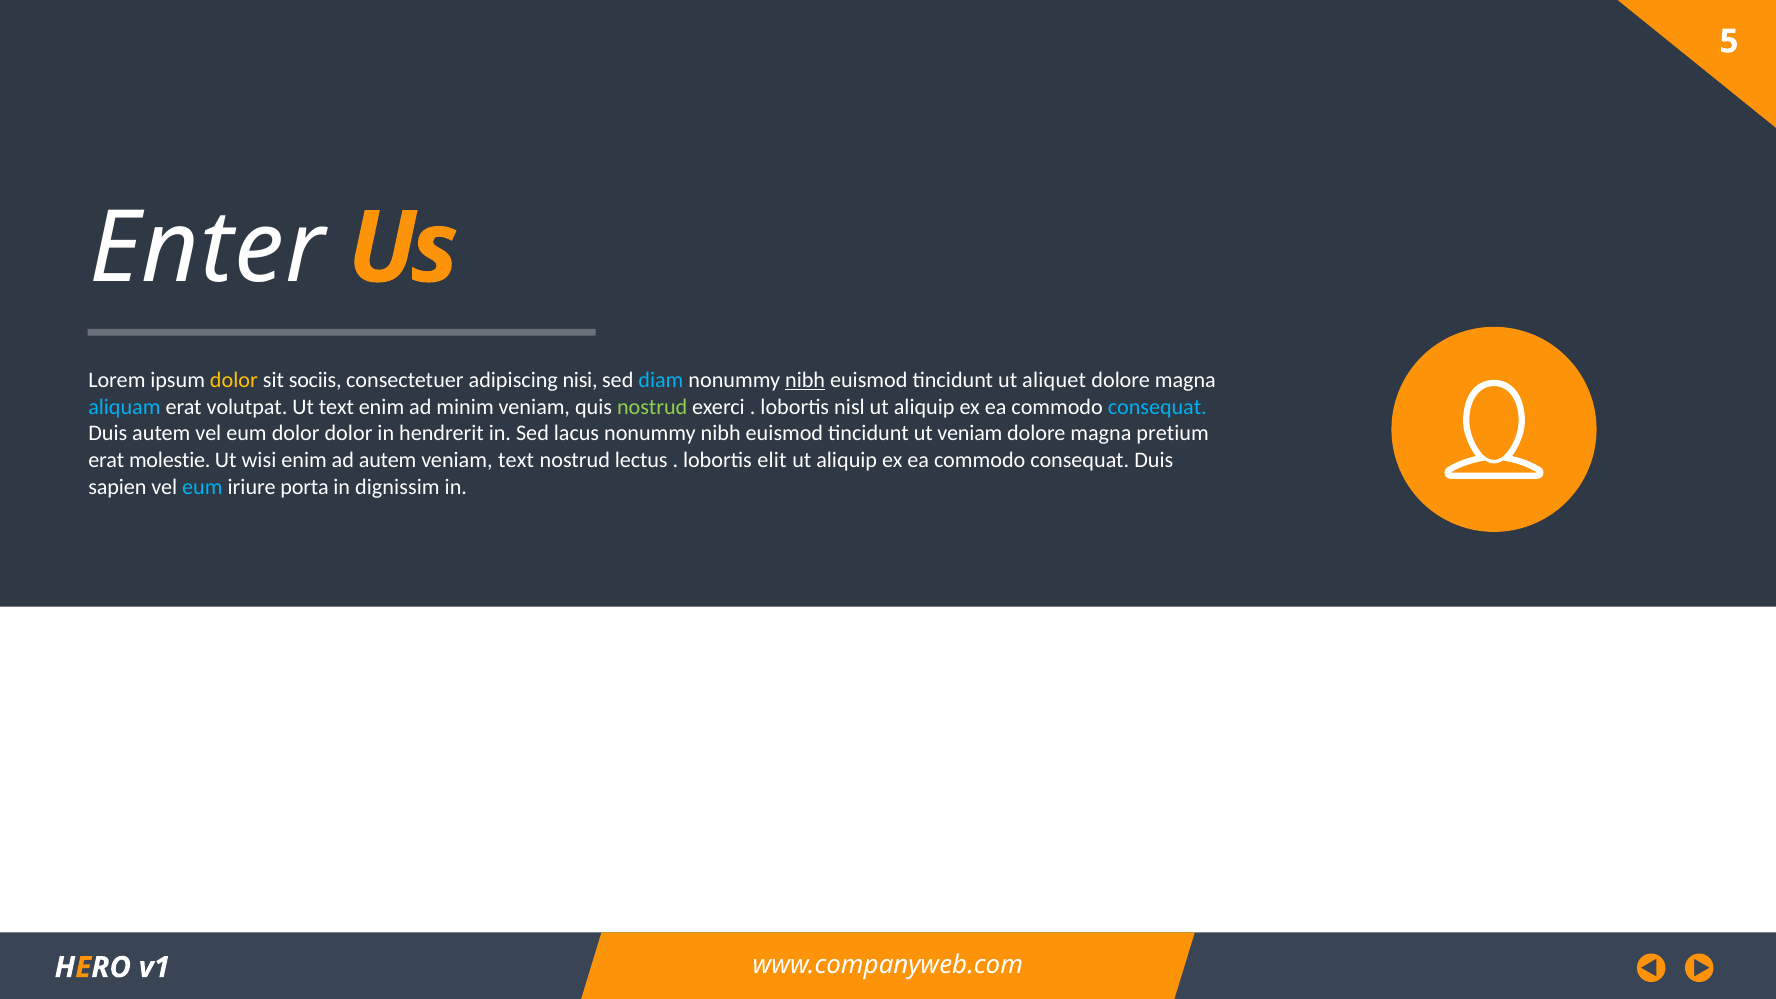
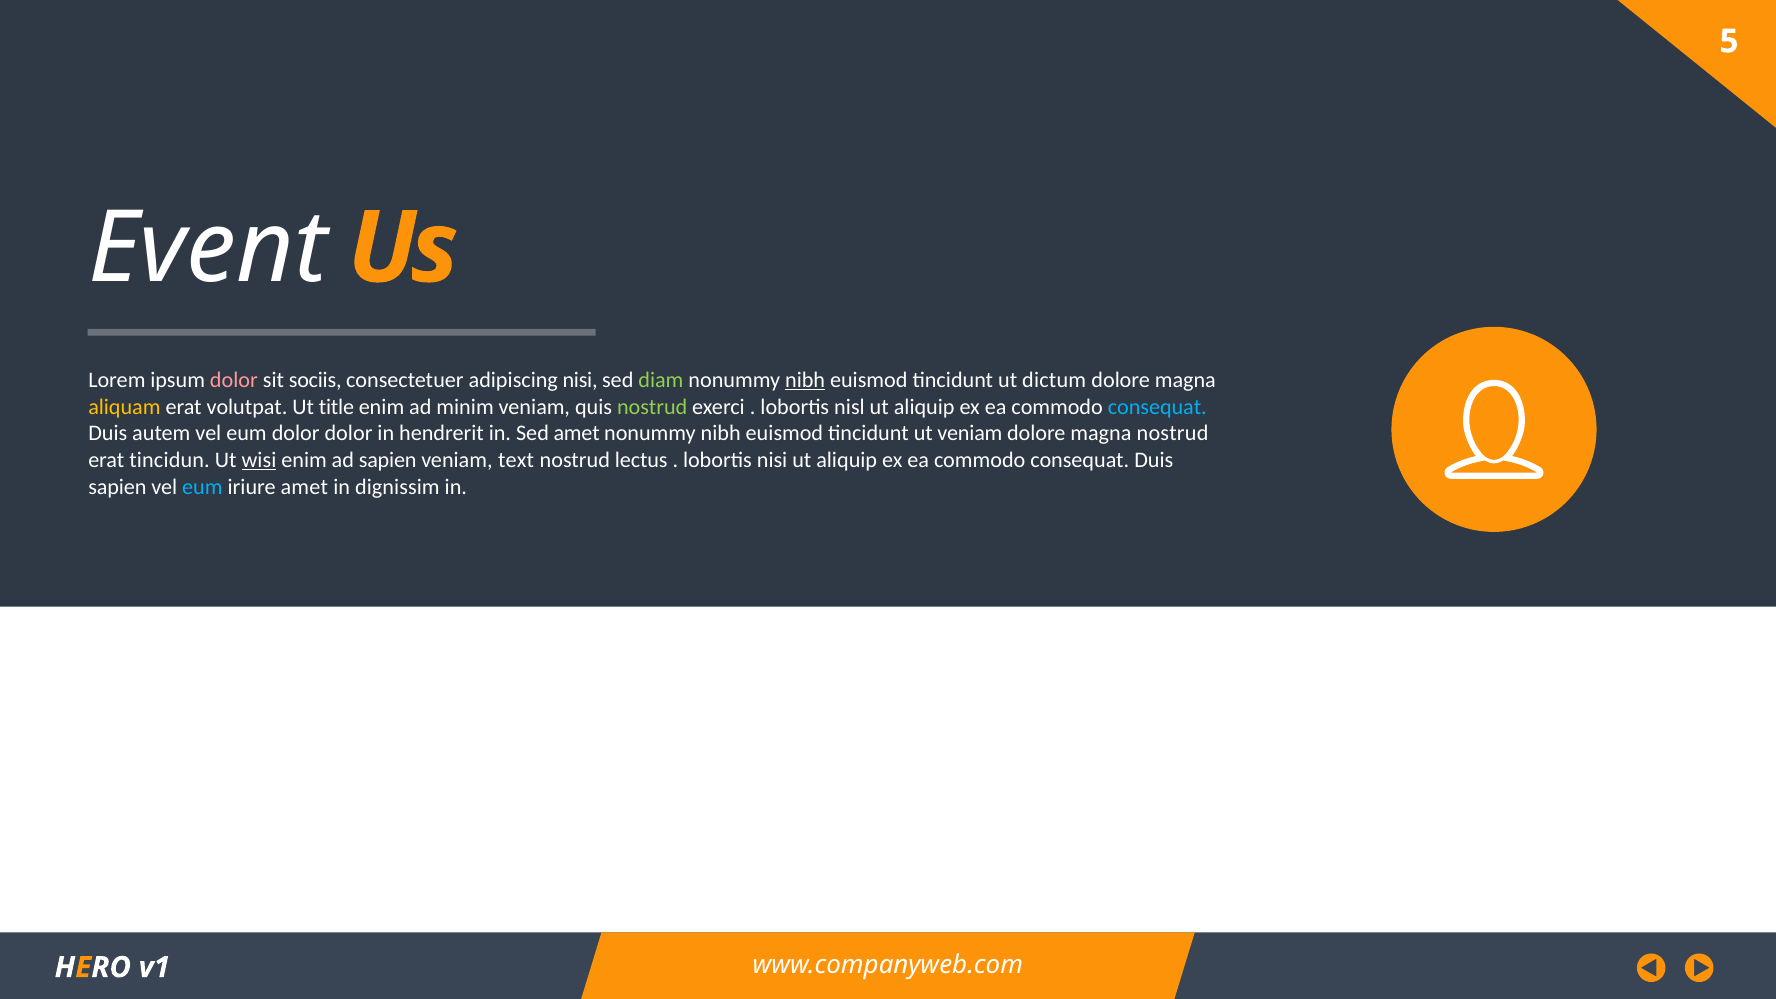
Enter: Enter -> Event (208, 249)
dolor colour: yellow -> pink (234, 380)
diam colour: light blue -> light green (661, 380)
aliquet: aliquet -> dictum (1054, 380)
aliquam colour: light blue -> yellow (124, 407)
Ut text: text -> title (336, 407)
Sed lacus: lacus -> amet (577, 433)
magna pretium: pretium -> nostrud (1173, 433)
molestie: molestie -> tincidun (170, 460)
wisi underline: none -> present (259, 460)
ad autem: autem -> sapien (388, 460)
lobortis elit: elit -> nisi (772, 460)
iriure porta: porta -> amet (304, 487)
